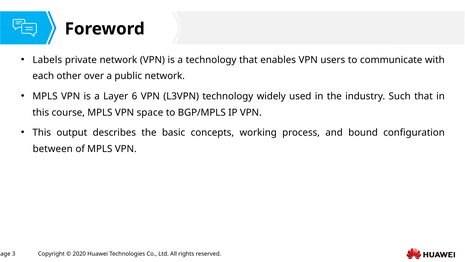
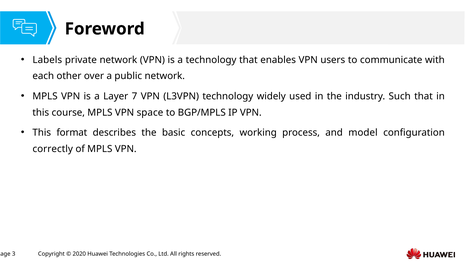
6: 6 -> 7 (135, 96)
output: output -> format (72, 132)
bound: bound -> model (363, 132)
between: between -> correctly (53, 149)
